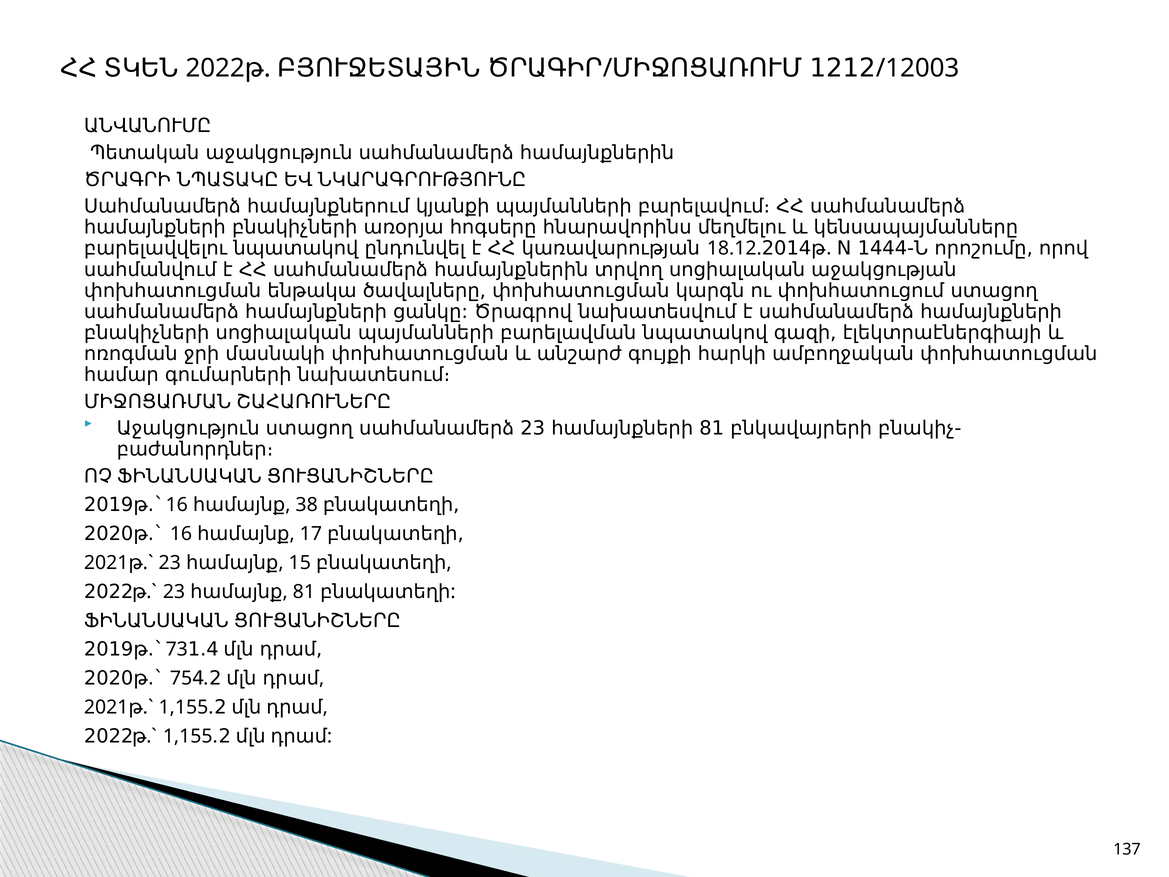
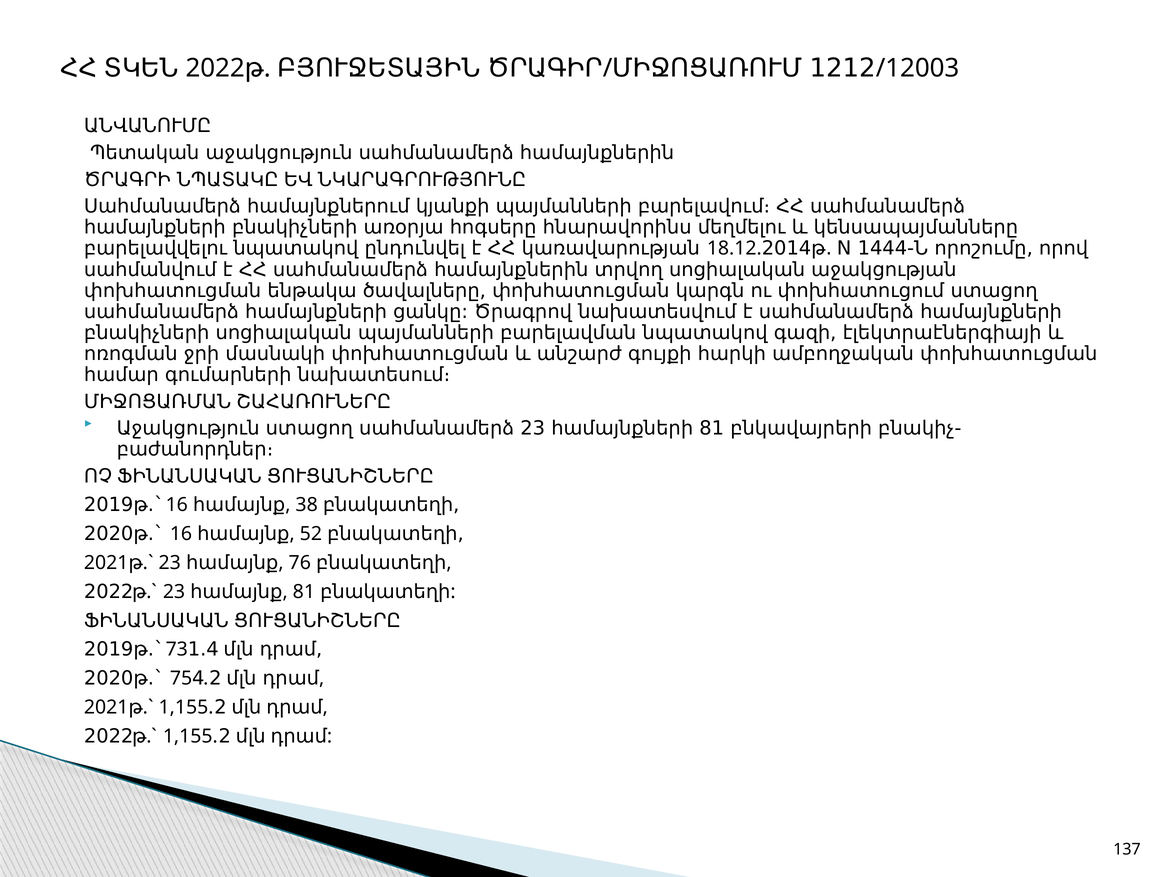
17: 17 -> 52 (311, 534)
15: 15 -> 76 (300, 563)
